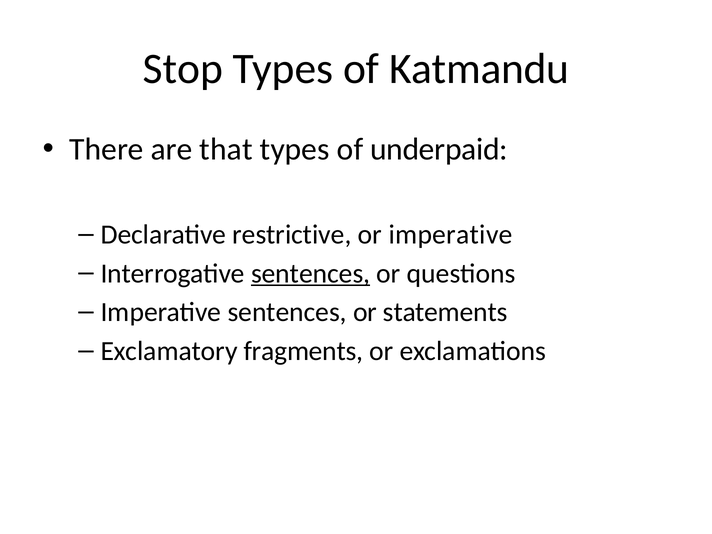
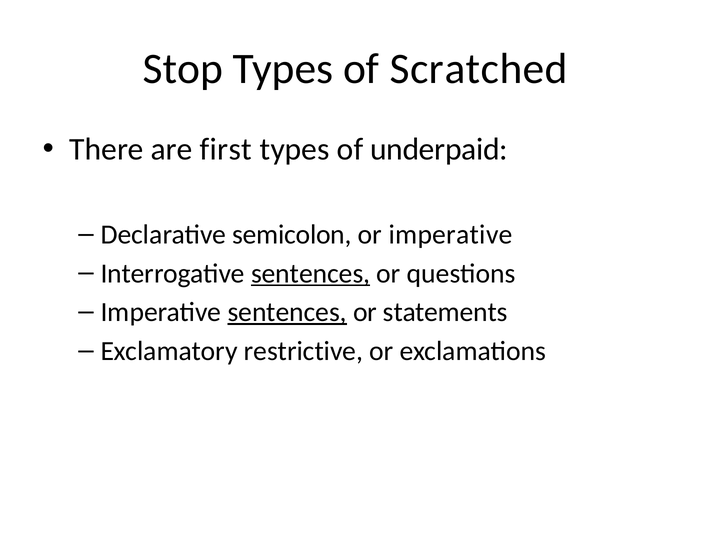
Katmandu: Katmandu -> Scratched (479, 69)
that: that -> first (226, 149)
restrictive: restrictive -> semicolon (292, 235)
sentences underline: none -> present (287, 312)
fragments: fragments -> restrictive (303, 351)
